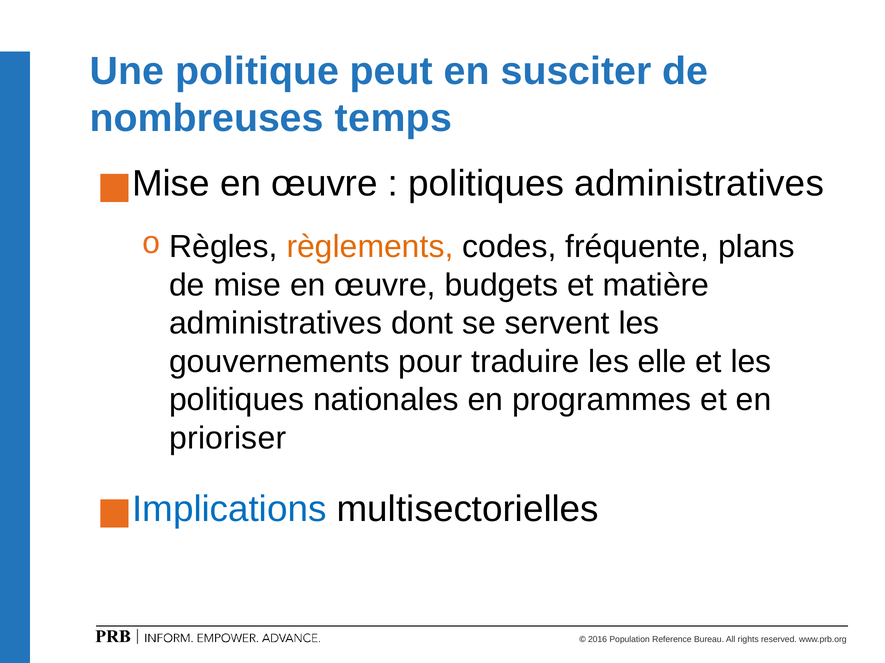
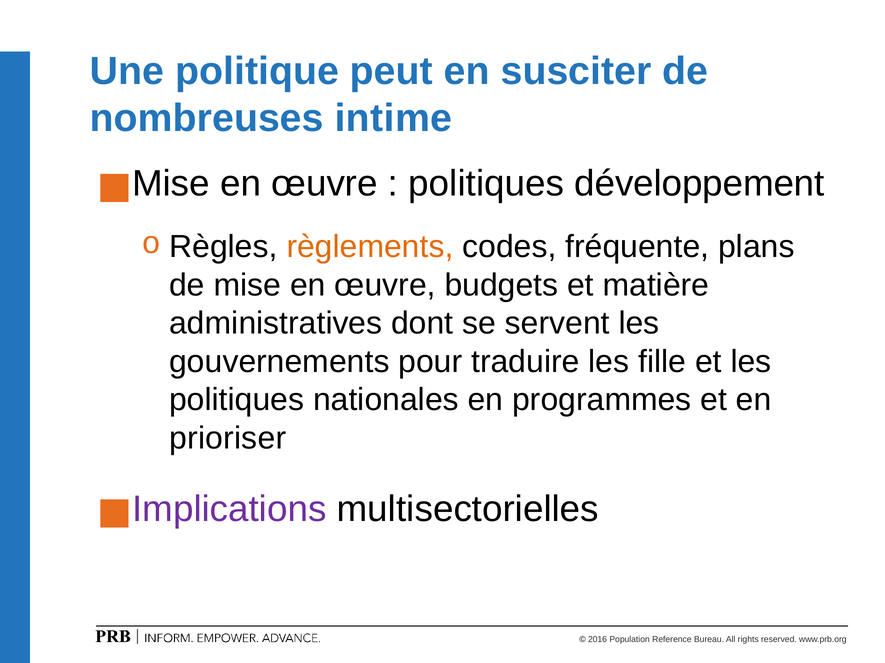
temps: temps -> intime (393, 119)
politiques administratives: administratives -> développement (699, 184)
elle: elle -> fille (662, 362)
Implications colour: blue -> purple (229, 510)
